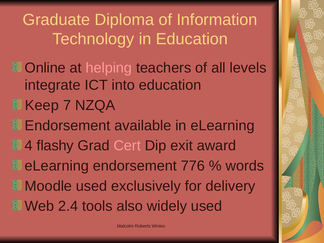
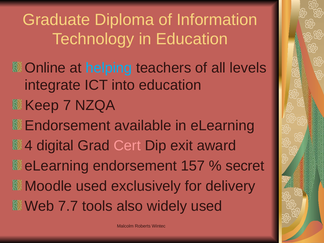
helping colour: pink -> light blue (109, 68)
flashy: flashy -> digital (55, 146)
776: 776 -> 157 (193, 166)
words: words -> secret (245, 166)
2.4: 2.4 -> 7.7 (68, 206)
